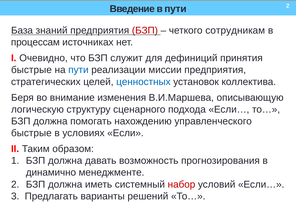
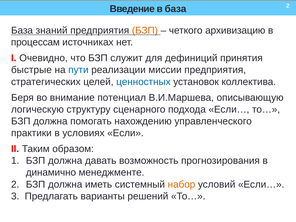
в пути: пути -> база (176, 9)
БЗП colour: red -> orange (145, 30)
сотрудникам: сотрудникам -> архивизацию (235, 30)
изменения: изменения -> потенциал (122, 98)
быстрые: быстрые -> практики (31, 133)
набор colour: red -> orange (181, 184)
